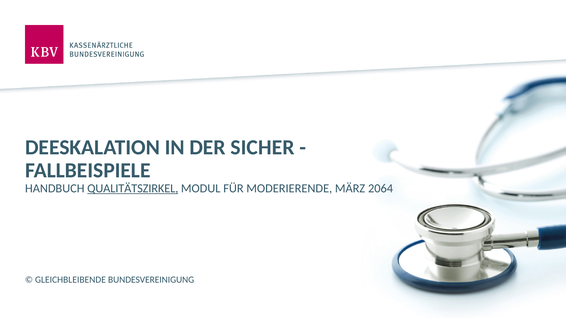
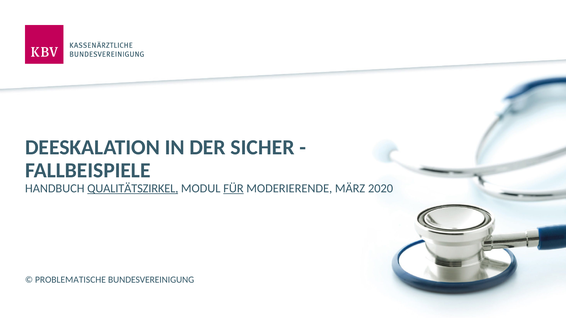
FÜR underline: none -> present (233, 189)
2064: 2064 -> 2020 (381, 189)
GLEICHBLEIBENDE: GLEICHBLEIBENDE -> PROBLEMATISCHE (70, 280)
